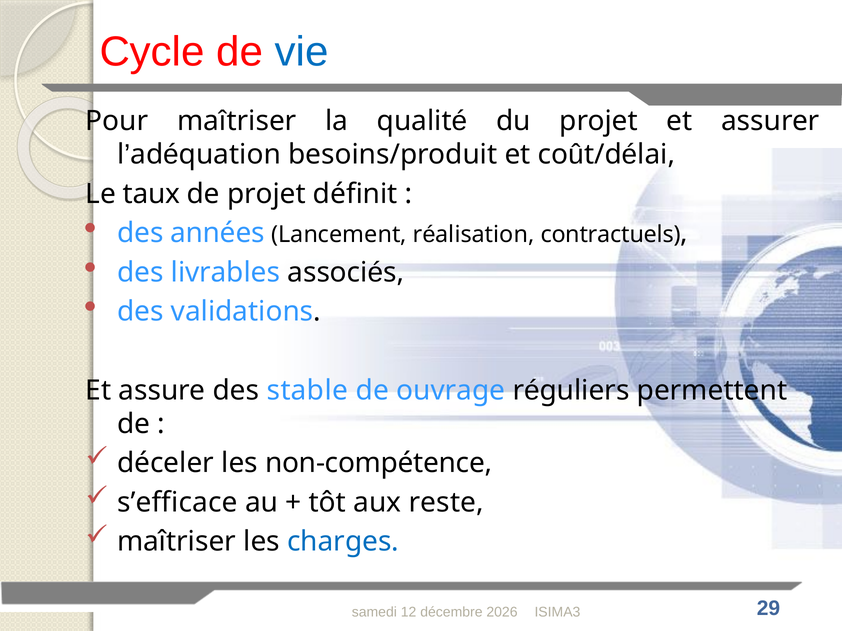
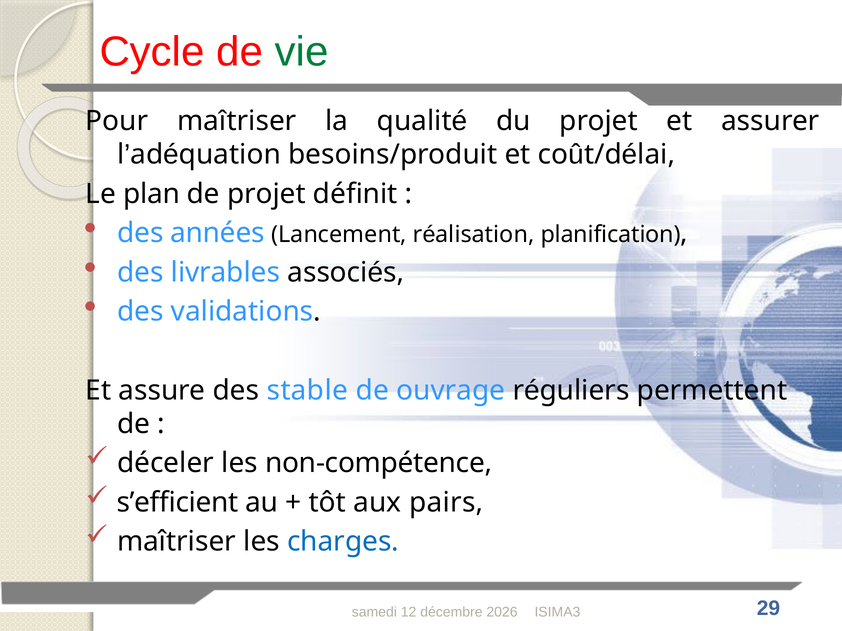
vie colour: blue -> green (302, 52)
taux: taux -> plan (152, 194)
contractuels: contractuels -> planification (611, 235)
s’efficace: s’efficace -> s’efficient (178, 503)
reste: reste -> pairs (446, 503)
